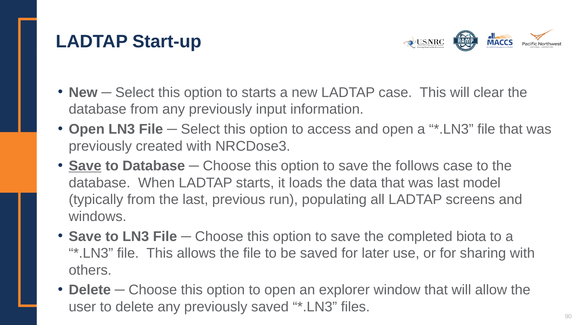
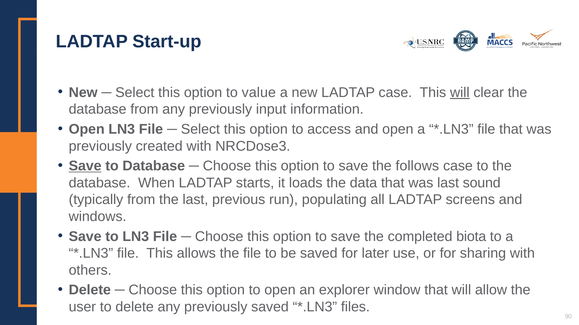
to starts: starts -> value (259, 93)
will underline: none -> present (460, 93)
model: model -> sound (482, 183)
